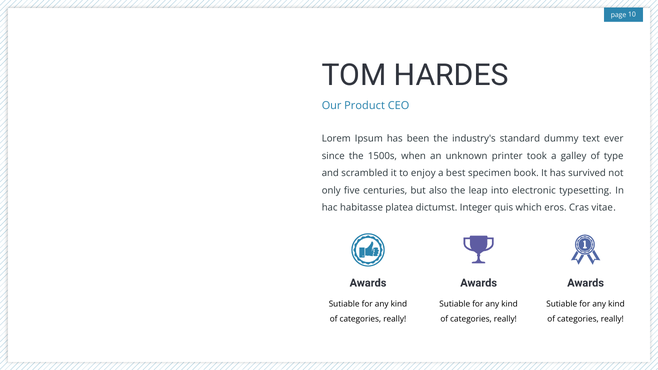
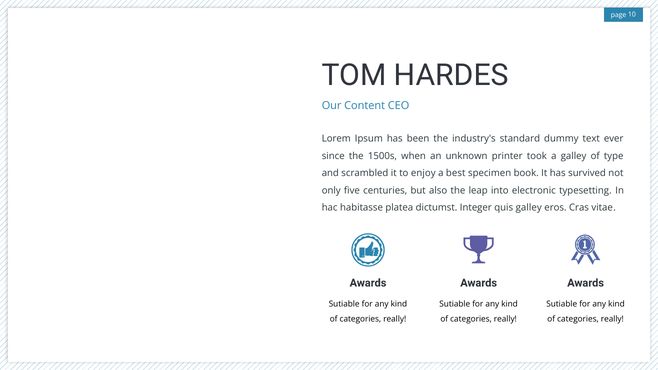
Product: Product -> Content (365, 106)
quis which: which -> galley (529, 208)
